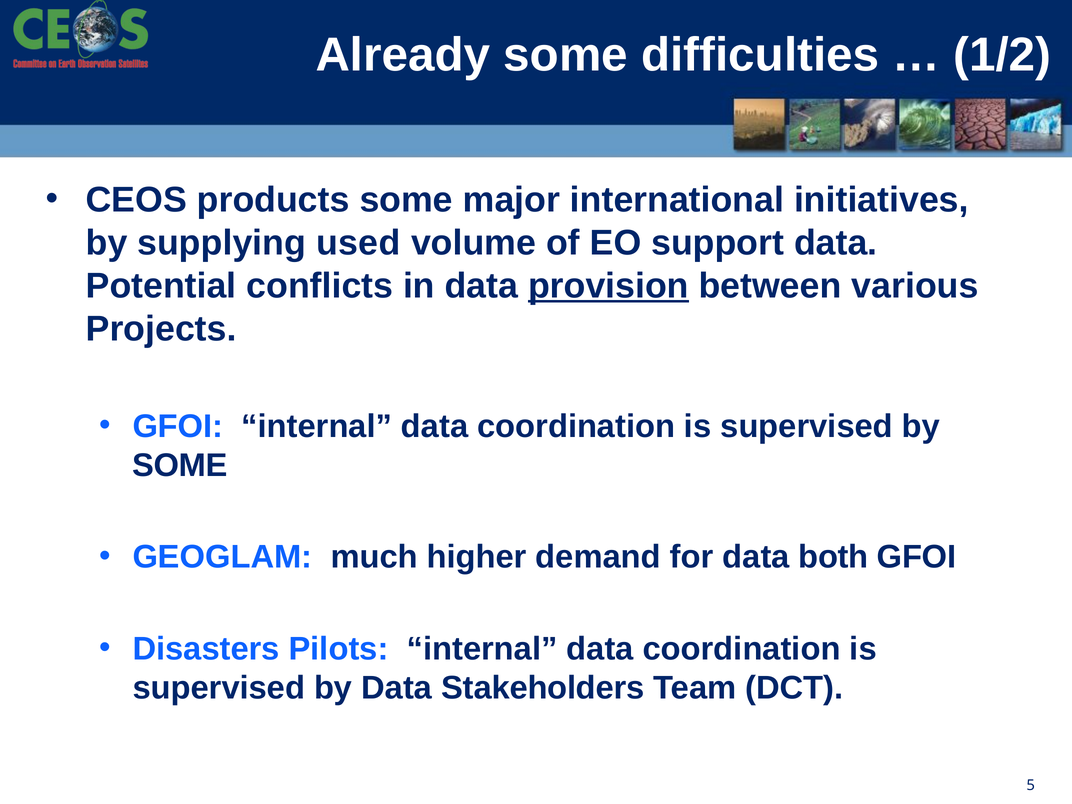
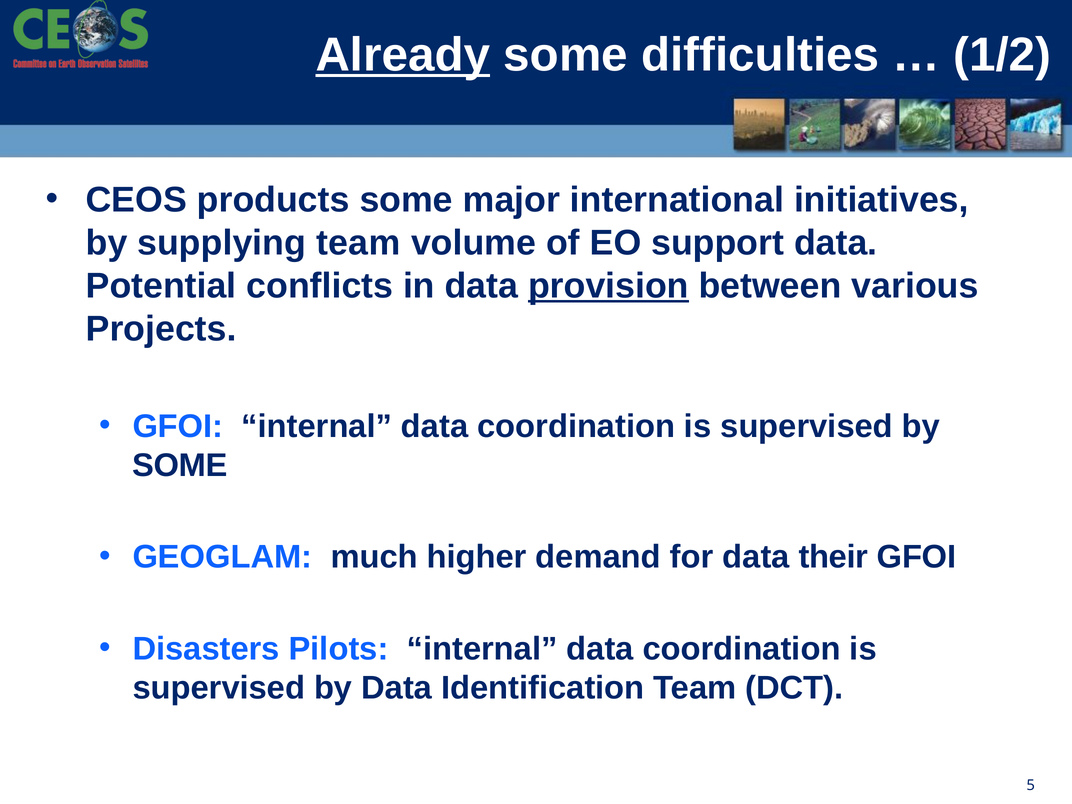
Already underline: none -> present (403, 55)
supplying used: used -> team (358, 243)
both: both -> their (833, 557)
Stakeholders: Stakeholders -> Identification (543, 688)
